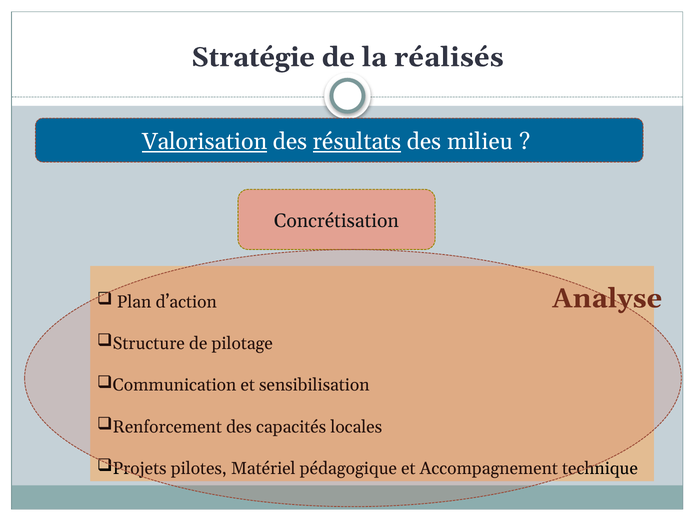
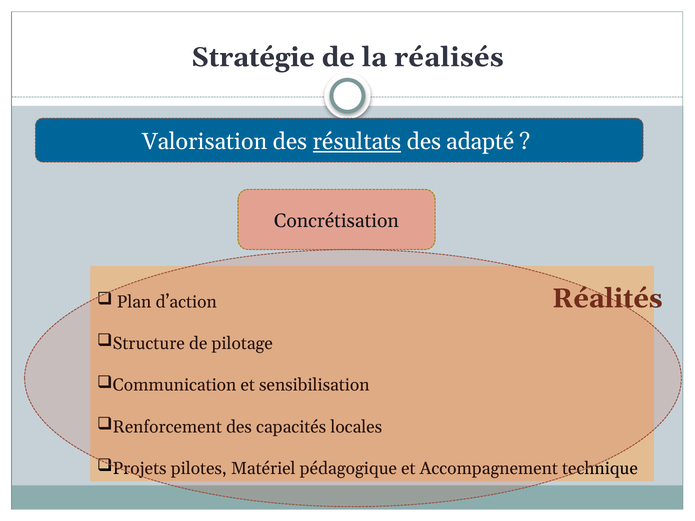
Valorisation underline: present -> none (205, 142)
milieu: milieu -> adapté (480, 142)
Analyse: Analyse -> Réalités (607, 299)
